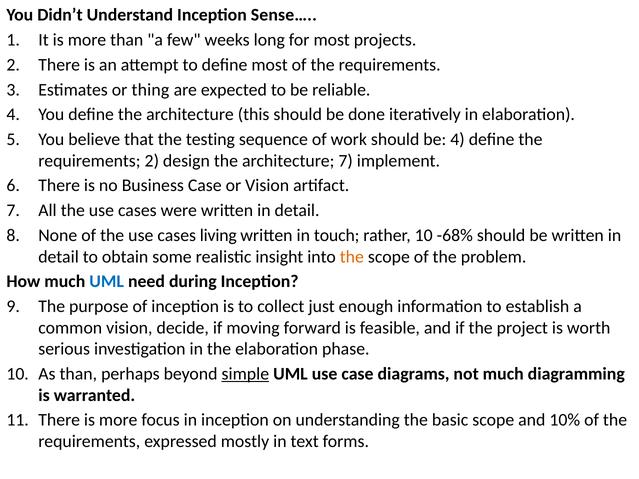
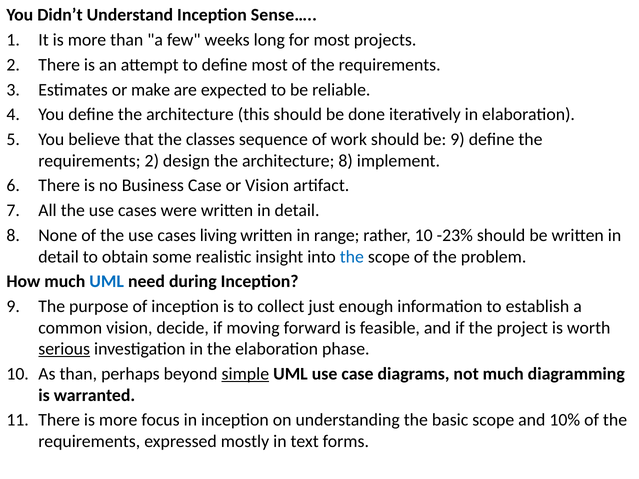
thing: thing -> make (151, 90)
testing: testing -> classes (210, 140)
be 4: 4 -> 9 (458, 140)
architecture 7: 7 -> 8 (346, 161)
touch: touch -> range (337, 235)
-68%: -68% -> -23% (455, 235)
the colour: orange -> blue (352, 257)
serious underline: none -> present (64, 349)
